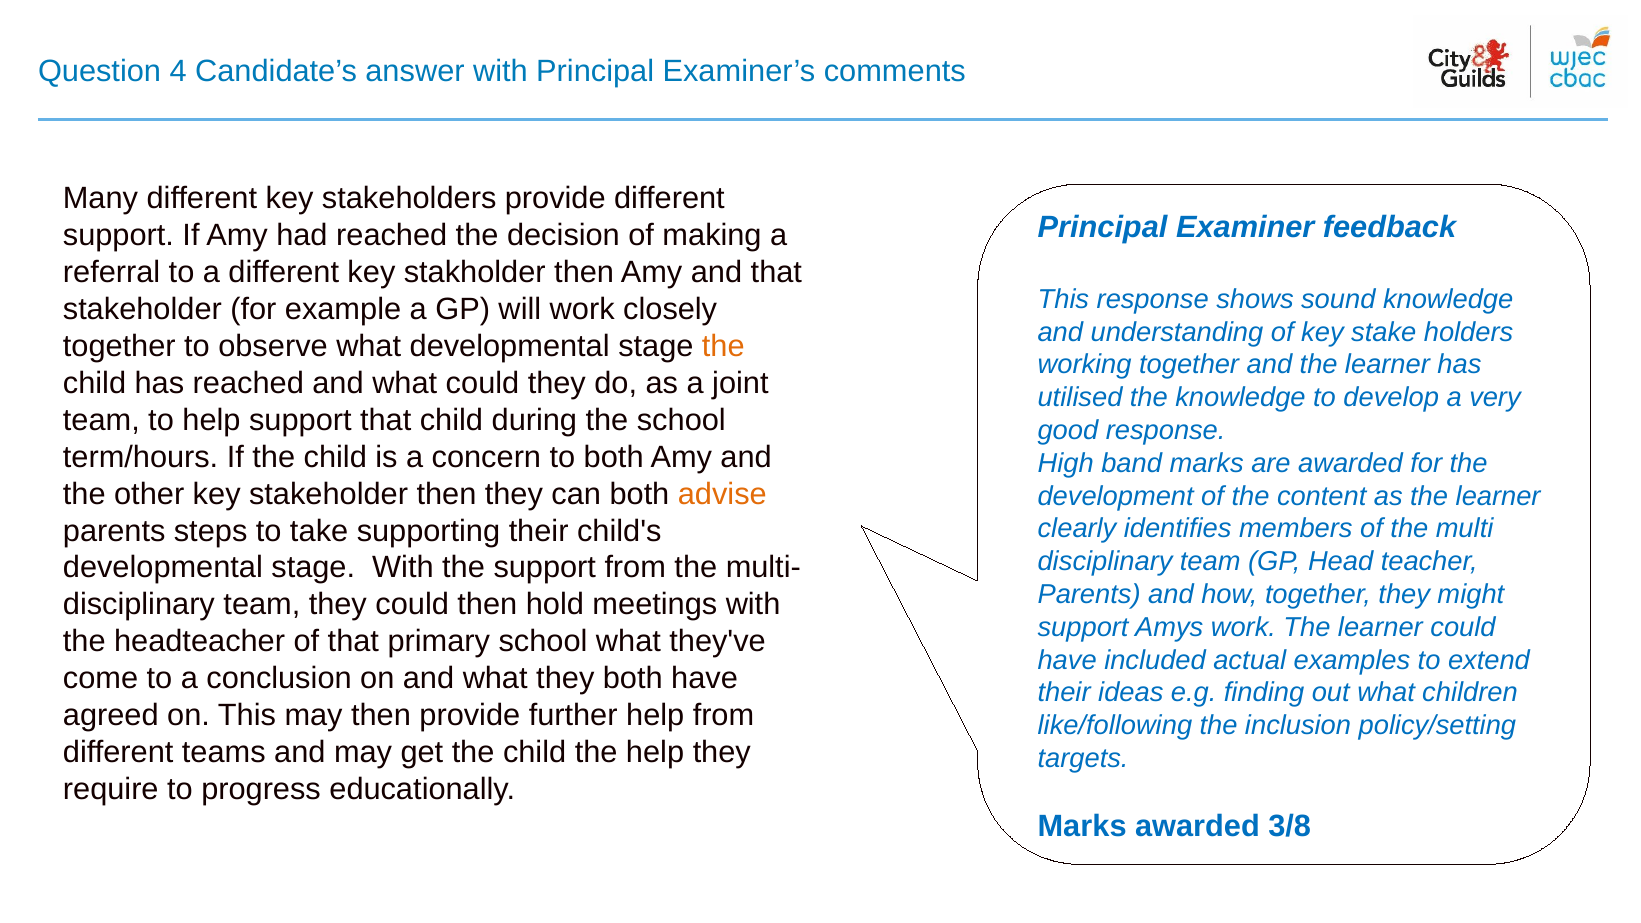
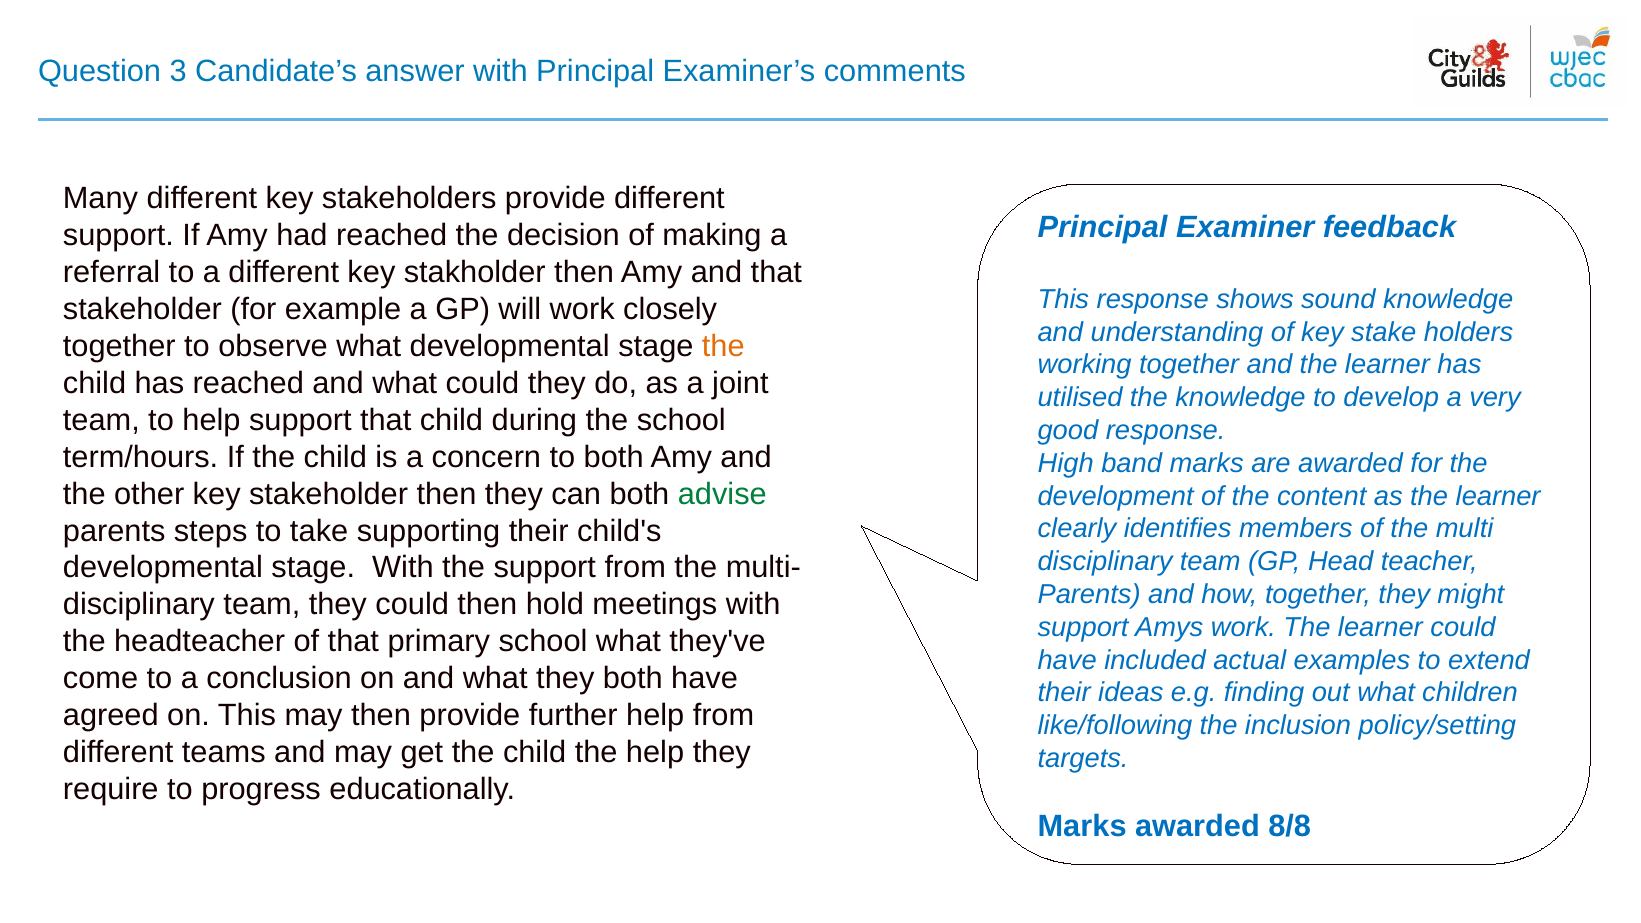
4: 4 -> 3 (178, 71)
advise colour: orange -> green (722, 494)
3/8: 3/8 -> 8/8 (1290, 826)
